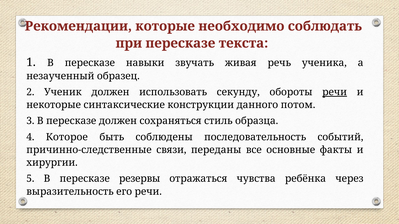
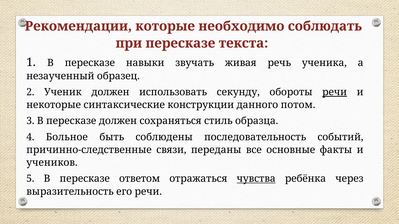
Которое: Которое -> Больное (67, 137)
хирургии: хирургии -> учеников (52, 163)
резервы: резервы -> ответом (140, 179)
чувства underline: none -> present (256, 179)
